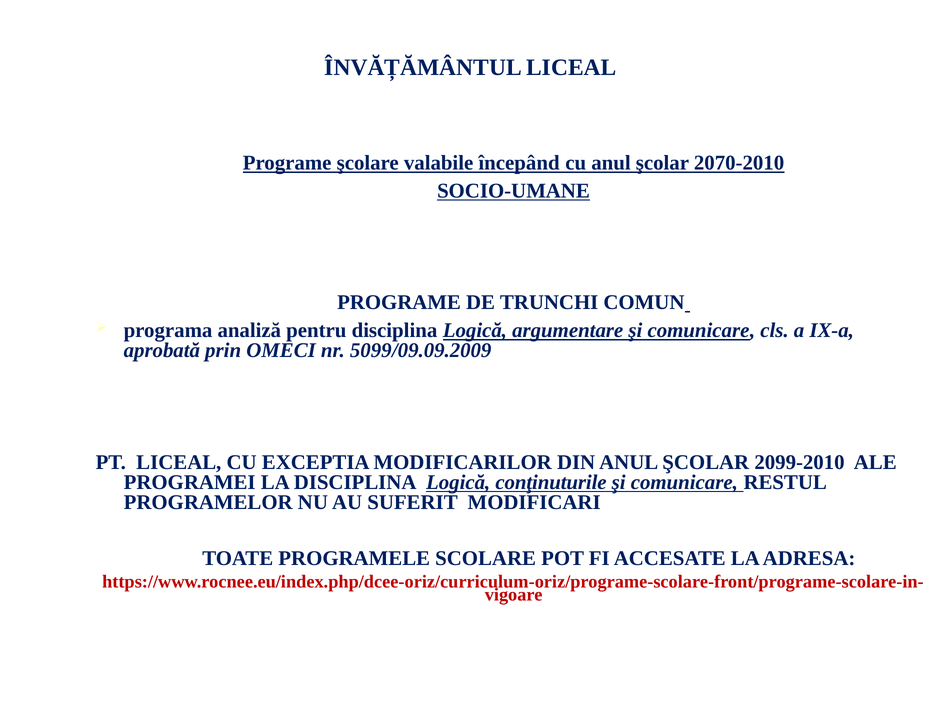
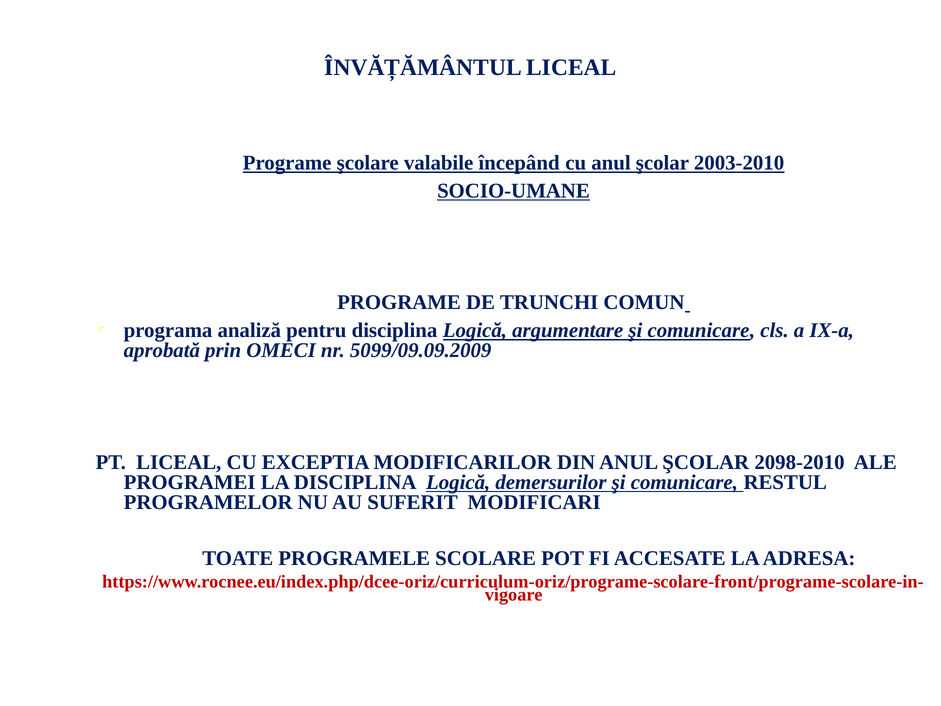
2070-2010: 2070-2010 -> 2003-2010 (739, 163)
2099-2010: 2099-2010 -> 2098-2010 (800, 462)
conţinuturile: conţinuturile -> demersurilor (551, 482)
